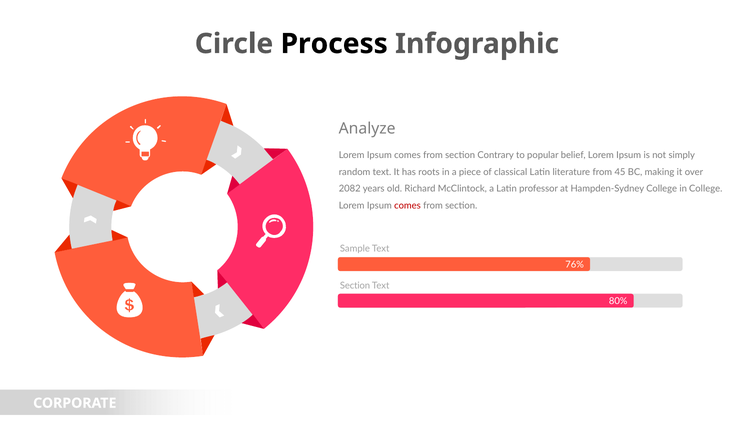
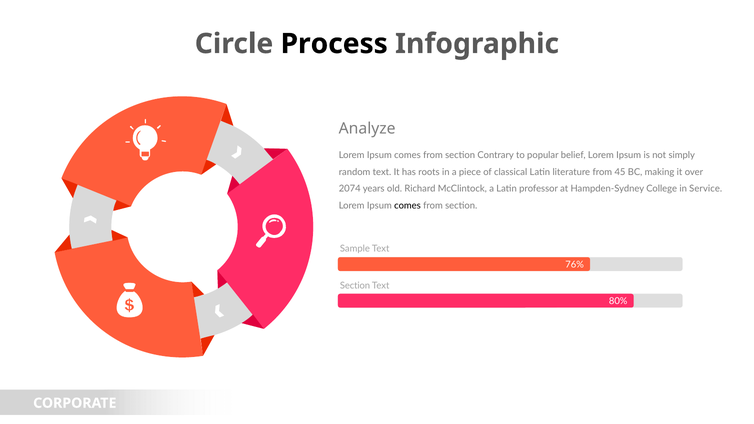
2082: 2082 -> 2074 (350, 189)
in College: College -> Service (706, 189)
comes colour: red -> black (407, 206)
